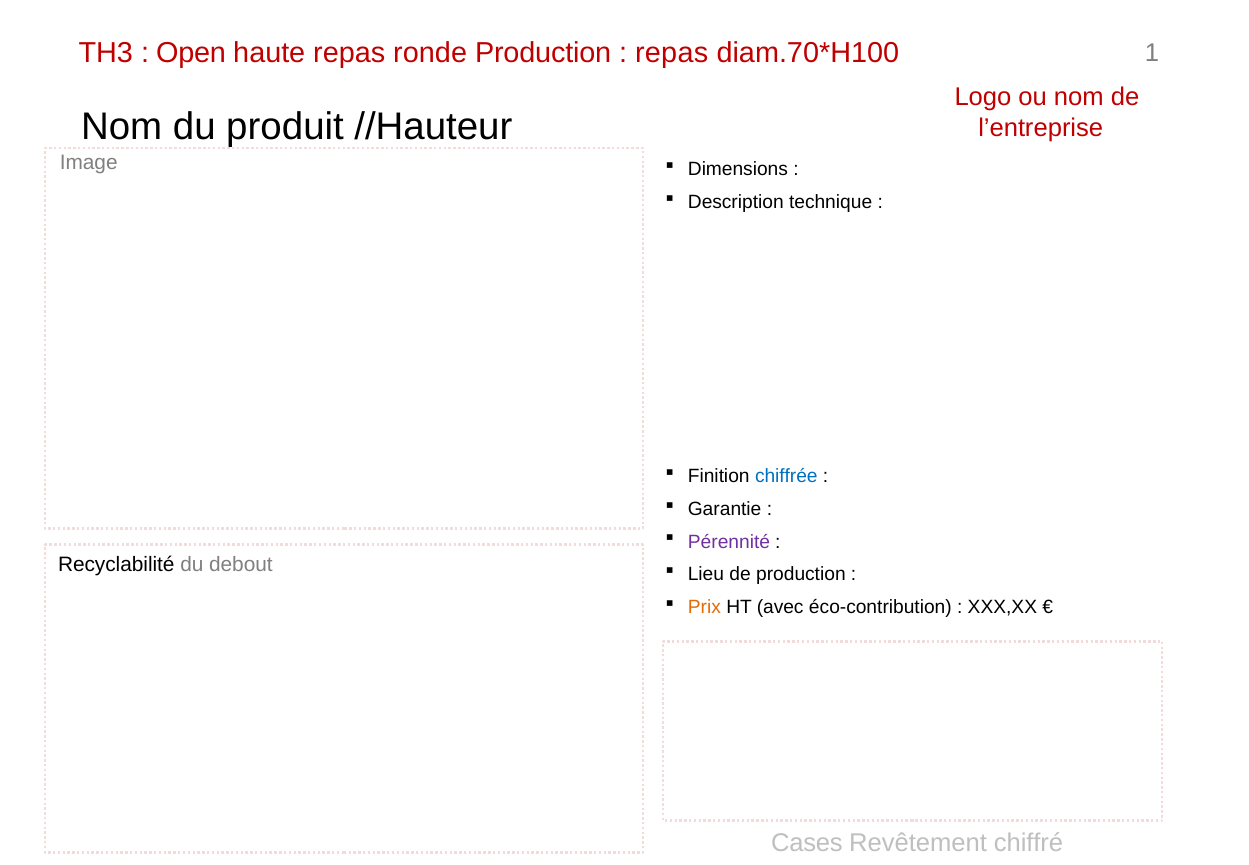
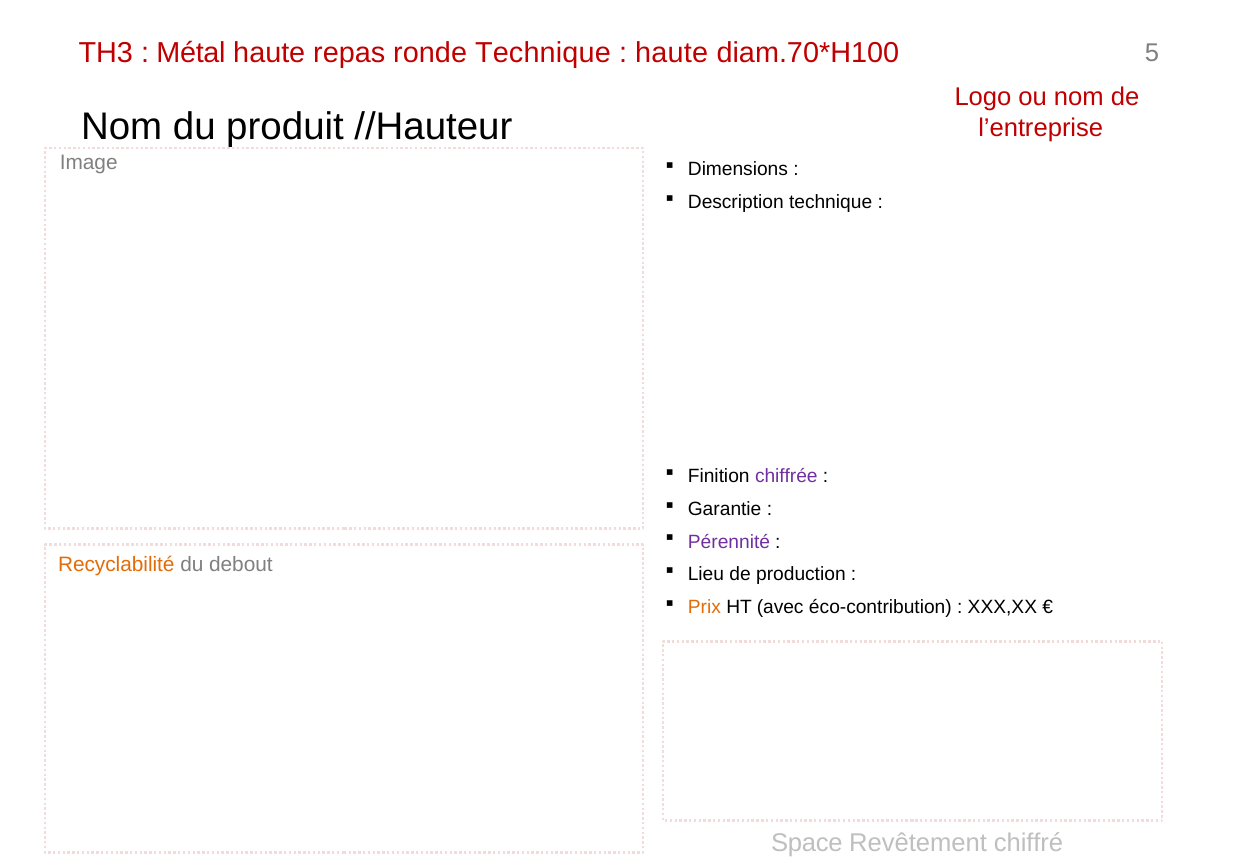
Open: Open -> Métal (191, 53)
ronde Production: Production -> Technique (543, 53)
repas: repas -> haute (672, 53)
1: 1 -> 5 (1152, 53)
chiffrée colour: blue -> purple (786, 476)
Recyclabilité colour: black -> orange (116, 565)
Cases: Cases -> Space (807, 843)
